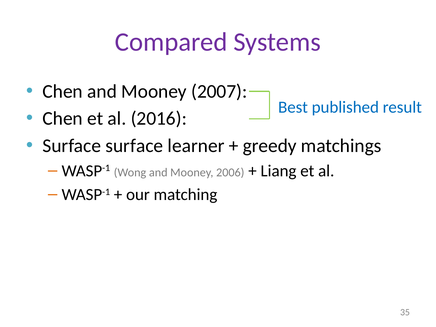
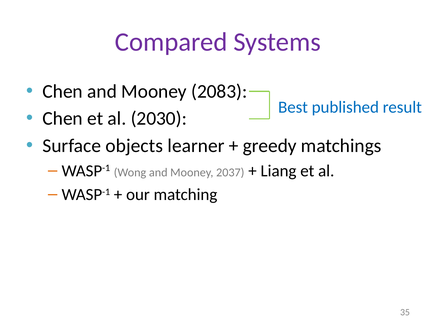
2007: 2007 -> 2083 (219, 91)
2016: 2016 -> 2030 (159, 119)
Surface surface: surface -> objects (134, 146)
2006: 2006 -> 2037 (230, 172)
